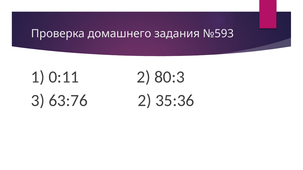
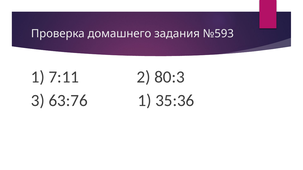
0:11: 0:11 -> 7:11 (64, 77)
63:76 2: 2 -> 1 (145, 101)
